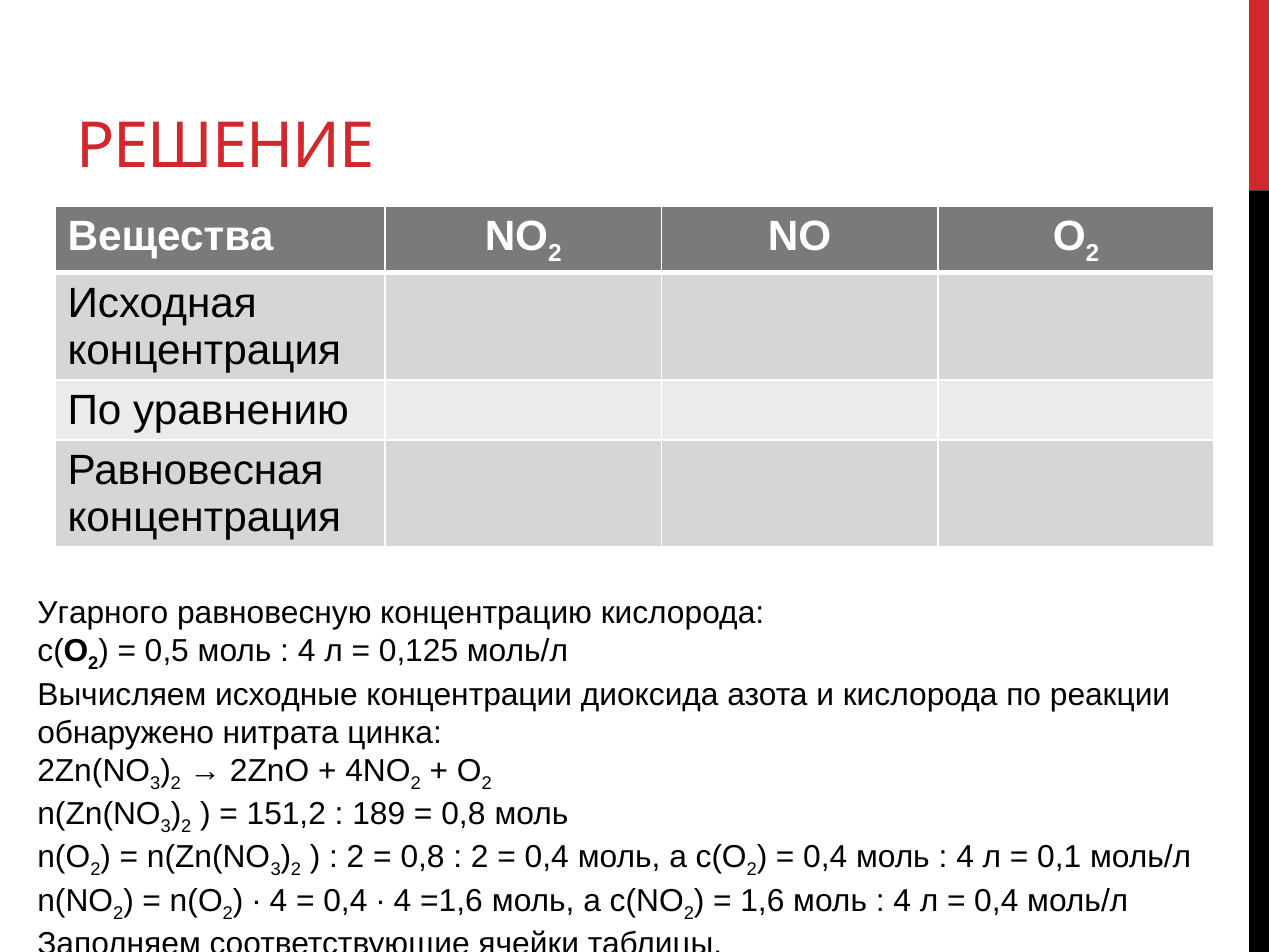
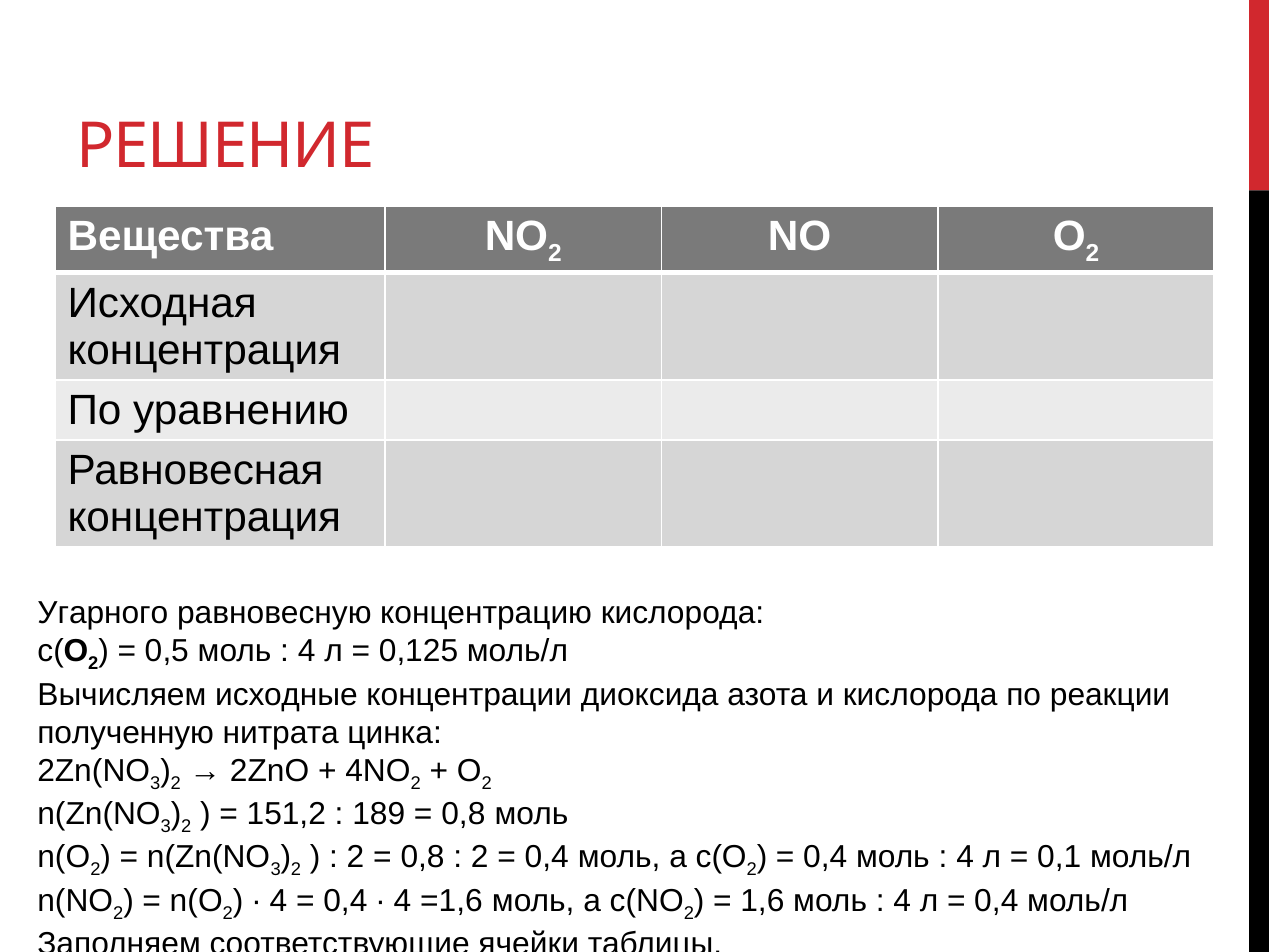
обнаружено: обнаружено -> полученную (126, 733)
